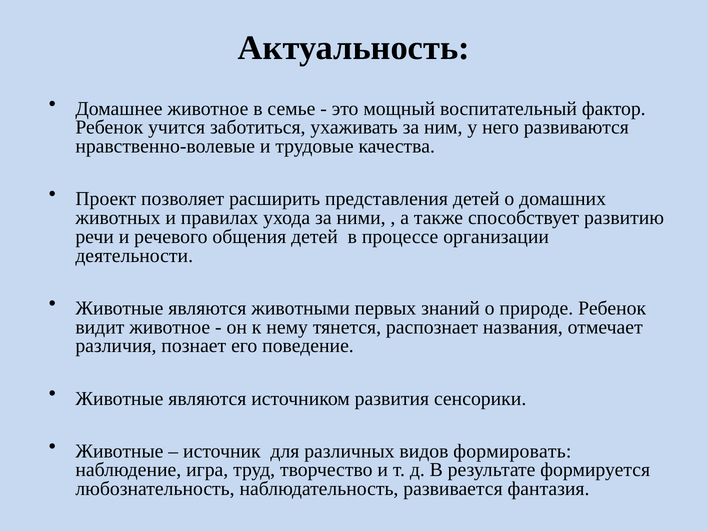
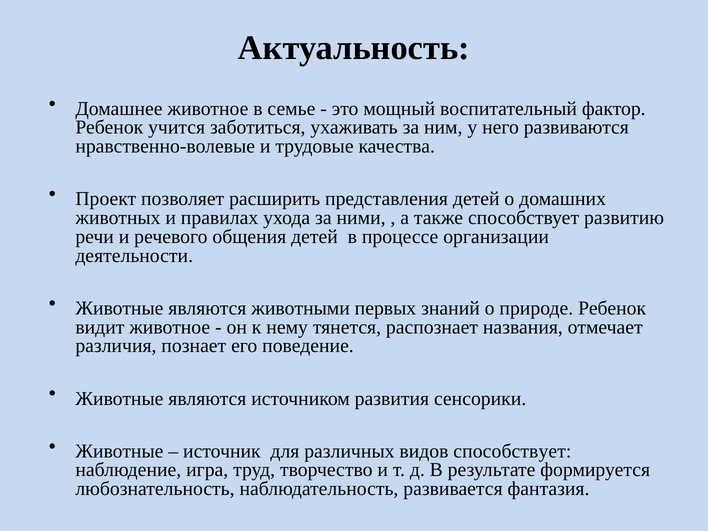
видов формировать: формировать -> способствует (512, 451)
